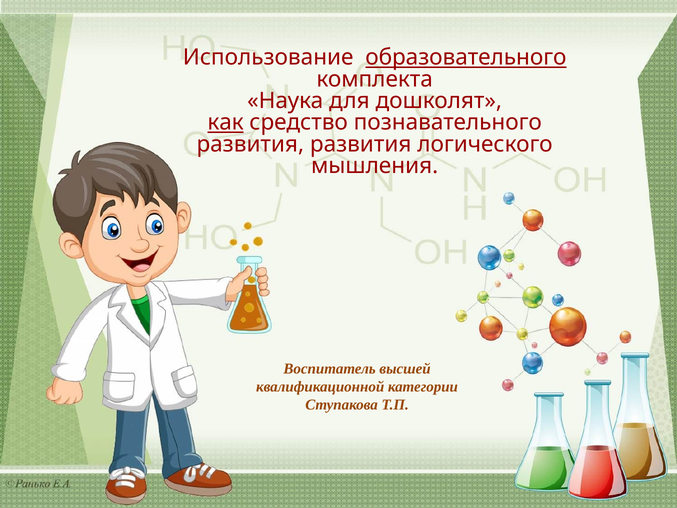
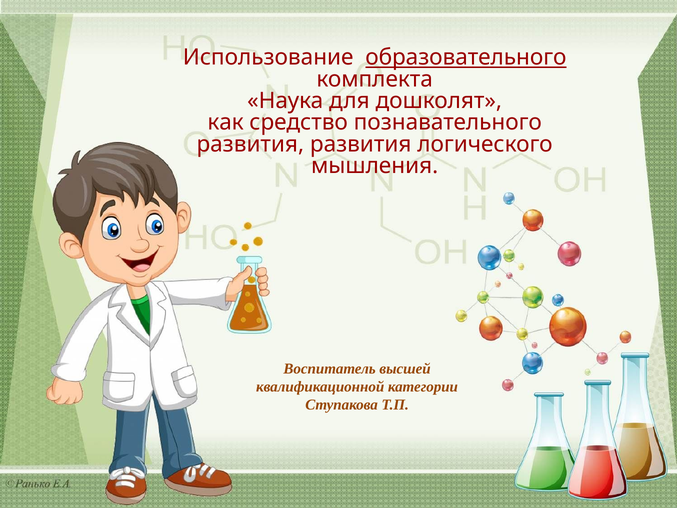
как underline: present -> none (226, 122)
